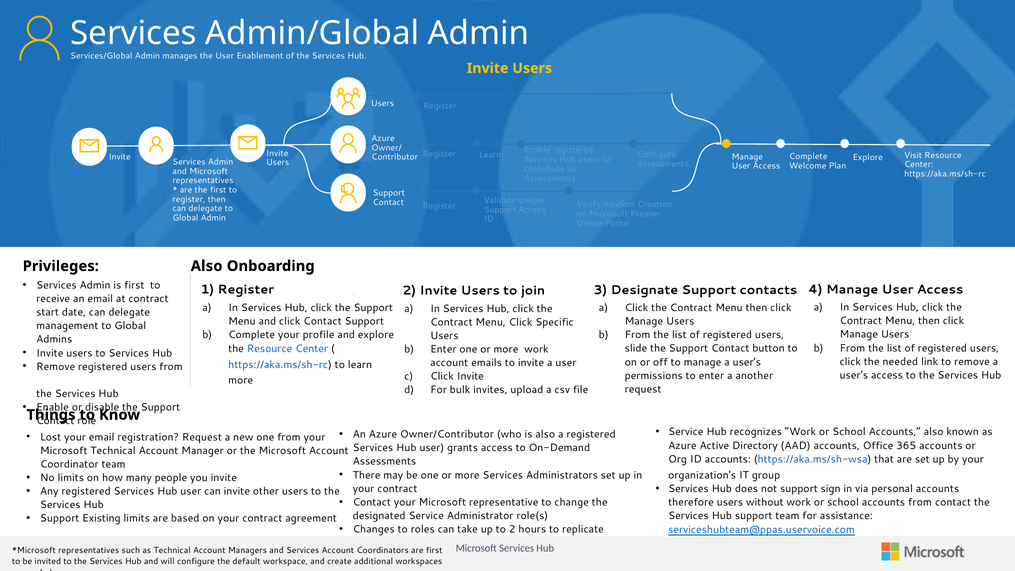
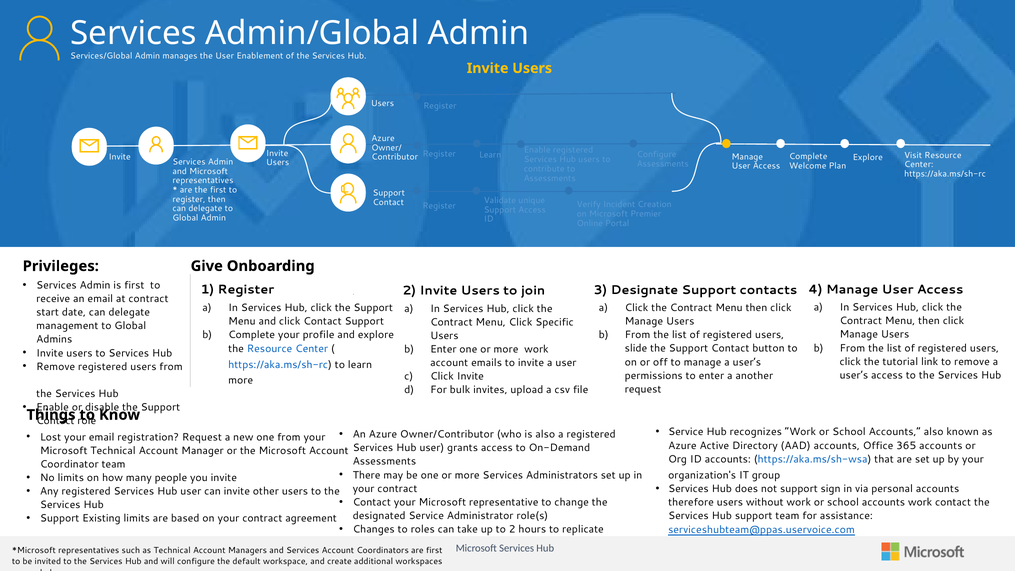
Also: Also -> Give (207, 266)
the needed: needed -> tutorial (900, 362)
accounts from: from -> work (920, 502)
